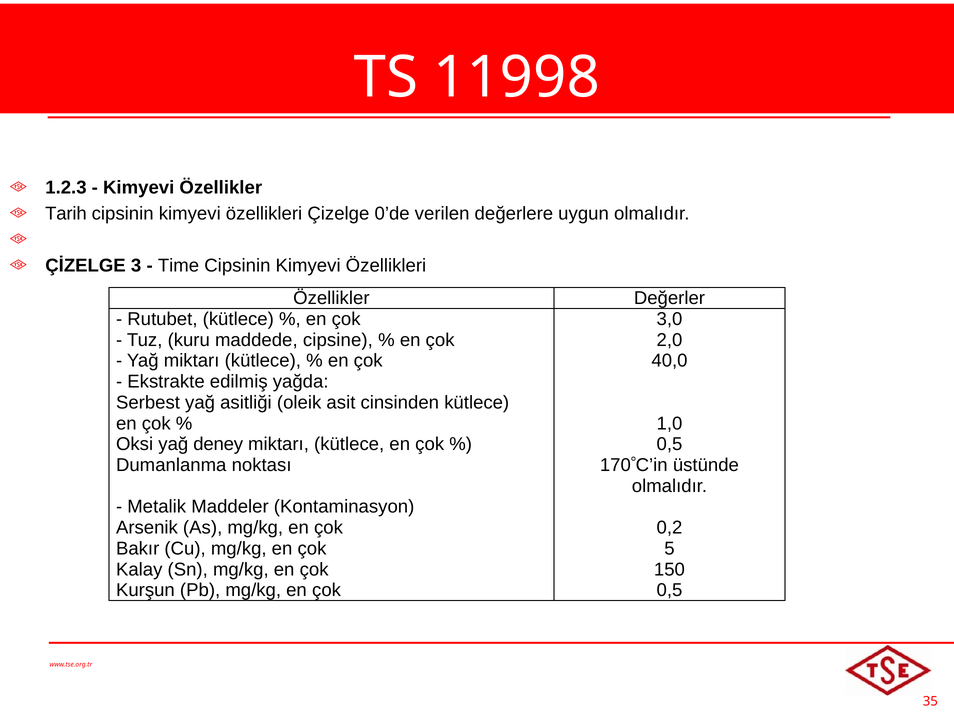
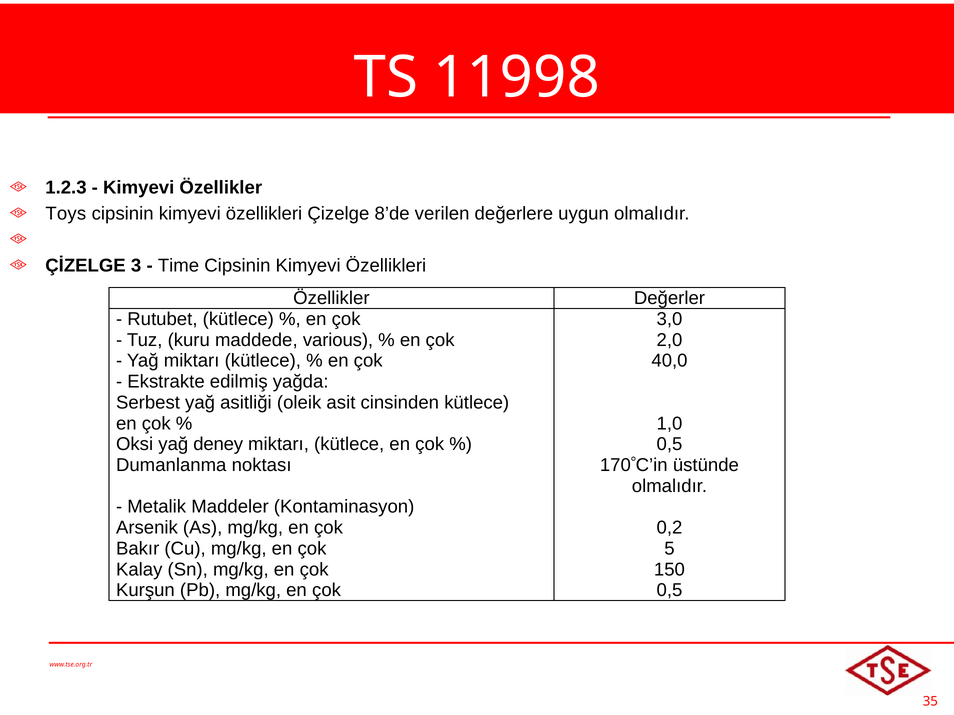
Tarih: Tarih -> Toys (66, 214)
0’de: 0’de -> 8’de (392, 214)
cipsine: cipsine -> various (338, 340)
